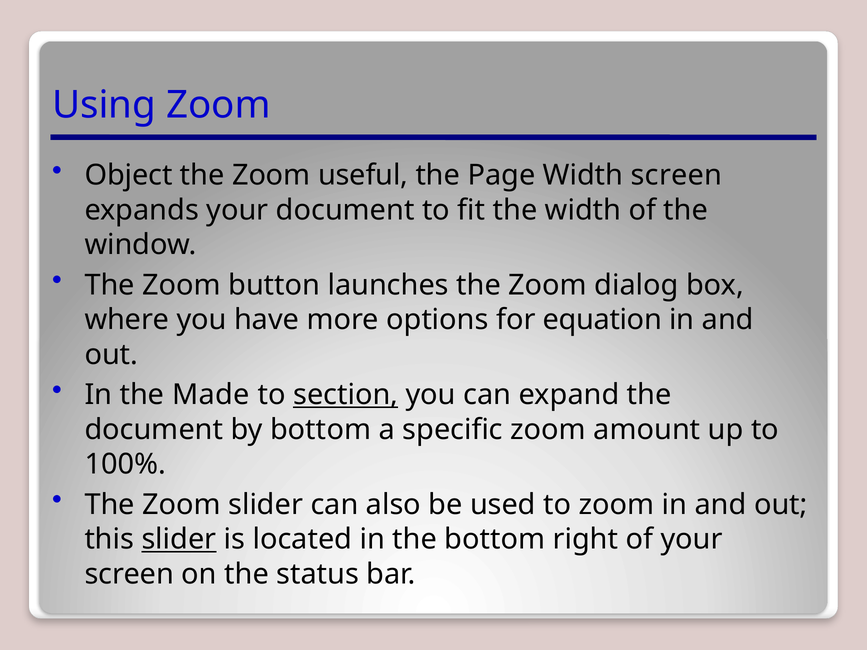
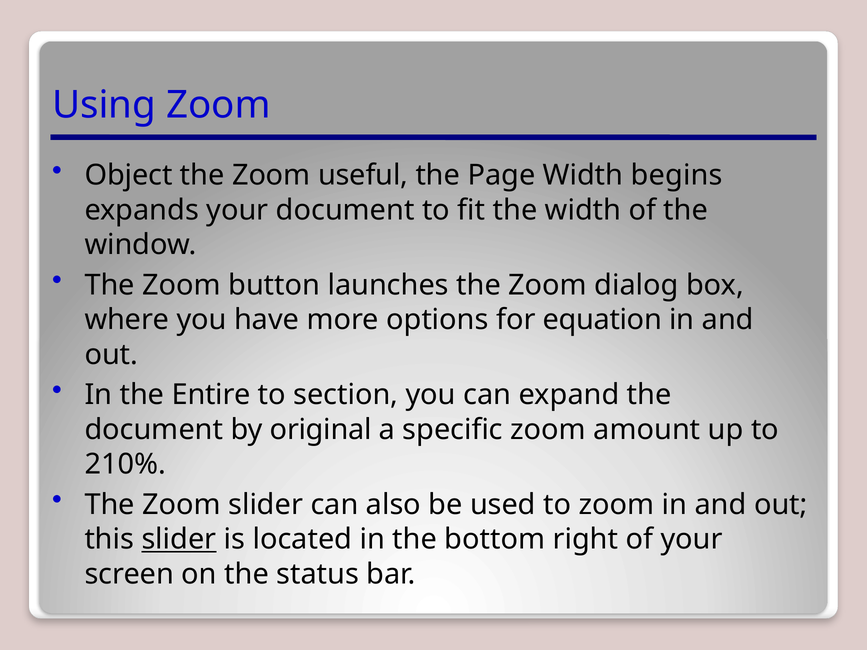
Width screen: screen -> begins (677, 175)
Made: Made -> Entire (211, 395)
section underline: present -> none (346, 395)
by bottom: bottom -> original (321, 430)
100%: 100% -> 210% (125, 464)
